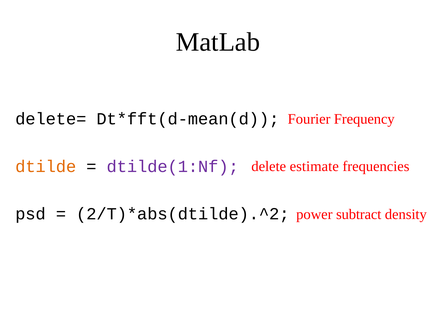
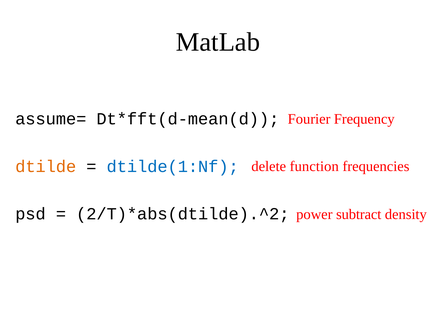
delete=: delete= -> assume= (51, 119)
estimate: estimate -> function (314, 166)
dtilde(1:Nf colour: purple -> blue (173, 166)
